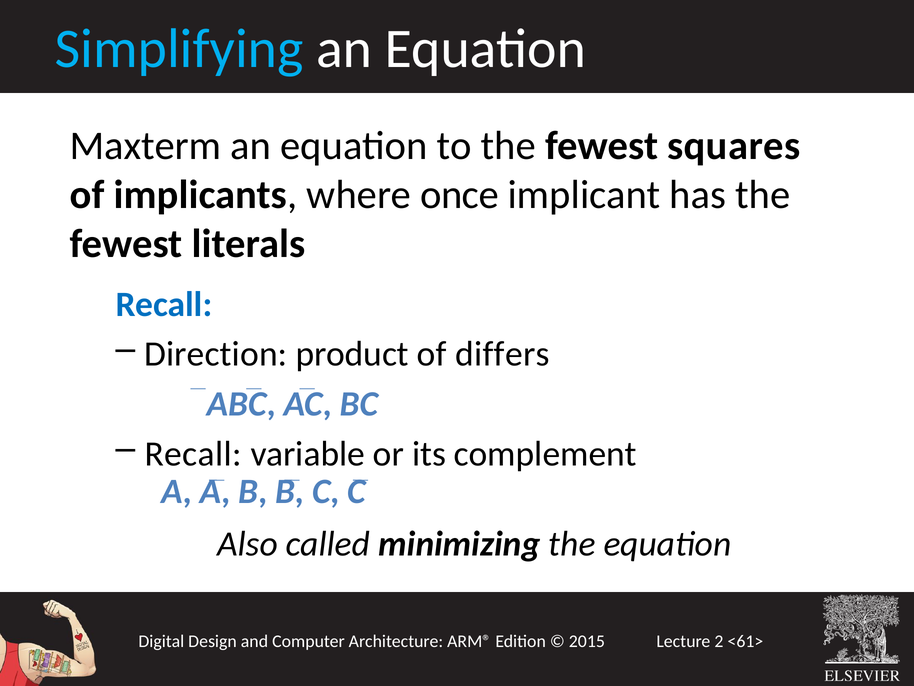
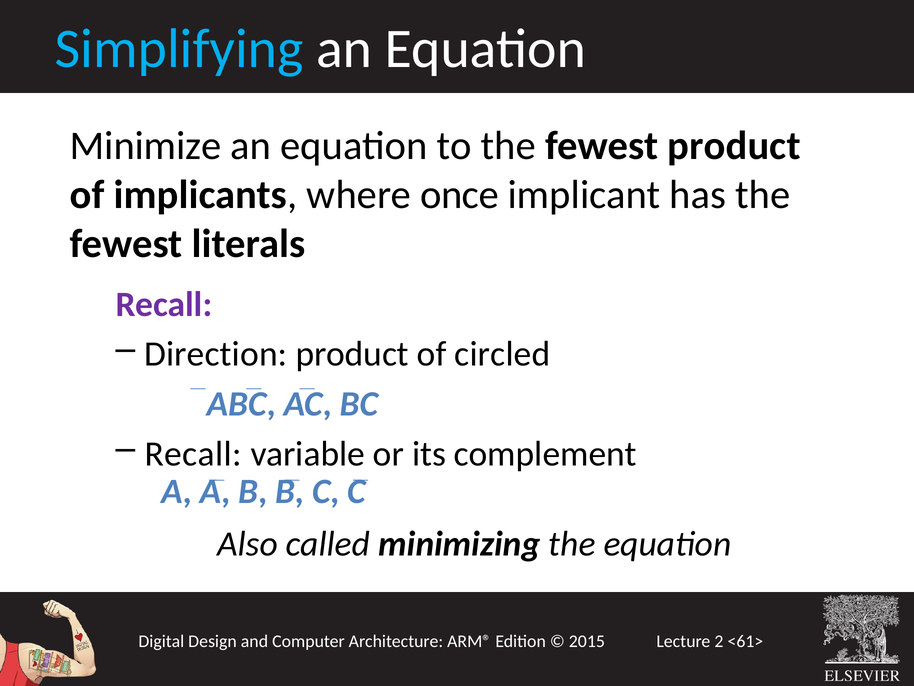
Maxterm: Maxterm -> Minimize (146, 146)
fewest squares: squares -> product (734, 146)
Recall colour: blue -> purple (164, 304)
differs: differs -> circled (502, 354)
